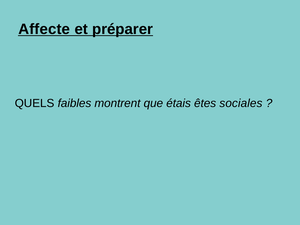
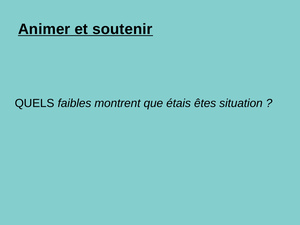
Affecte: Affecte -> Animer (44, 29)
préparer: préparer -> soutenir (122, 29)
sociales: sociales -> situation (241, 103)
